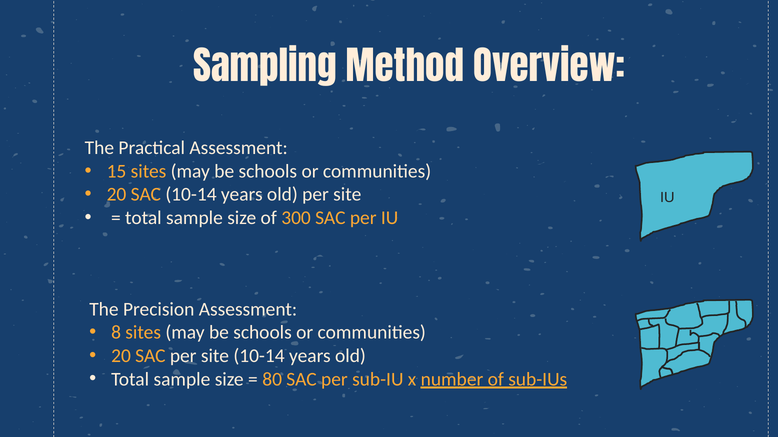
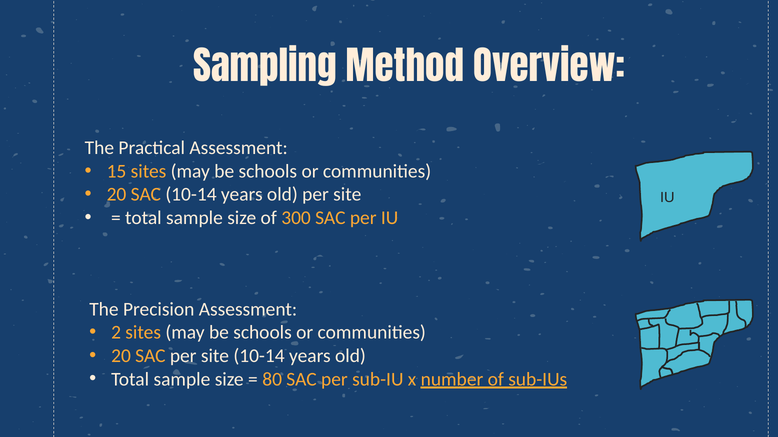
8: 8 -> 2 (116, 333)
